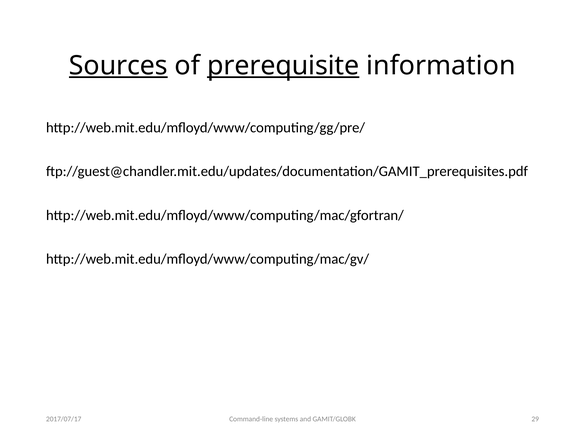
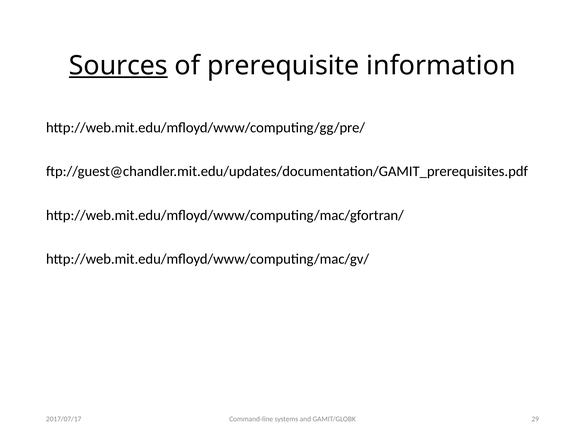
prerequisite underline: present -> none (283, 66)
